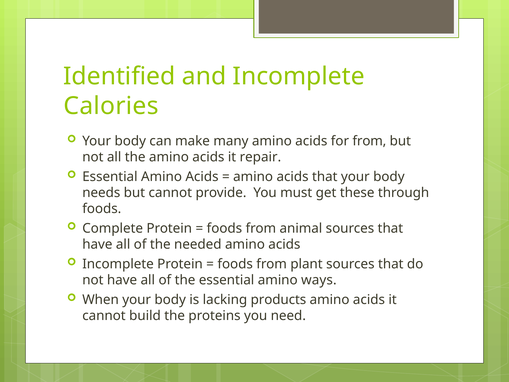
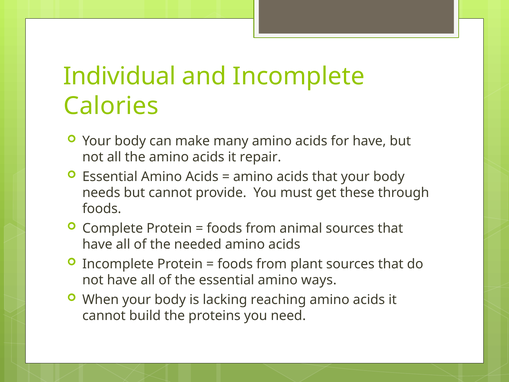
Identified: Identified -> Individual (119, 76)
for from: from -> have (369, 141)
products: products -> reaching (278, 299)
